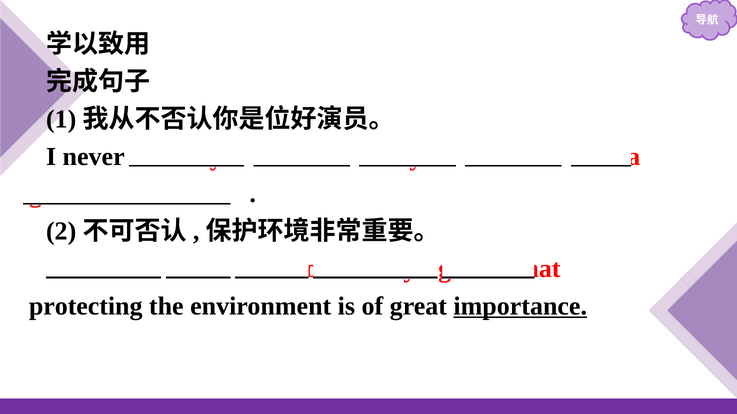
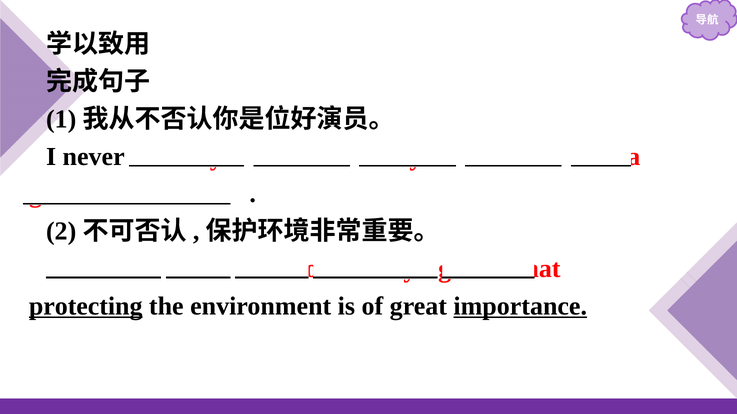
protecting underline: none -> present (86, 306)
